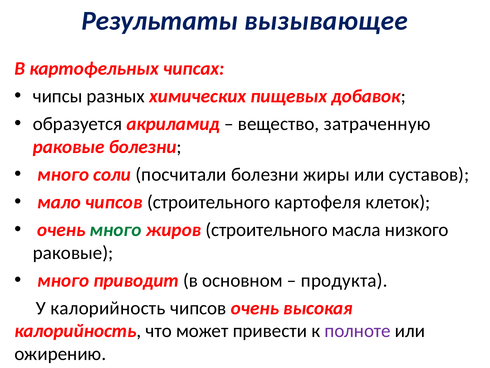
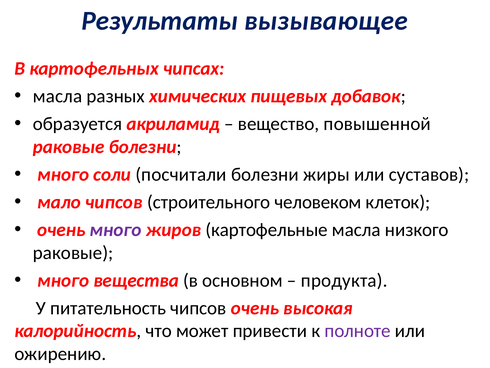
чипсы: чипсы -> масла (58, 96)
затраченную: затраченную -> повышенной (377, 124)
картофеля: картофеля -> человеком (318, 202)
много colour: green -> purple (116, 230)
жиров строительного: строительного -> картофельные (267, 230)
приводит: приводит -> вещества (136, 280)
У калорийность: калорийность -> питательность (108, 308)
